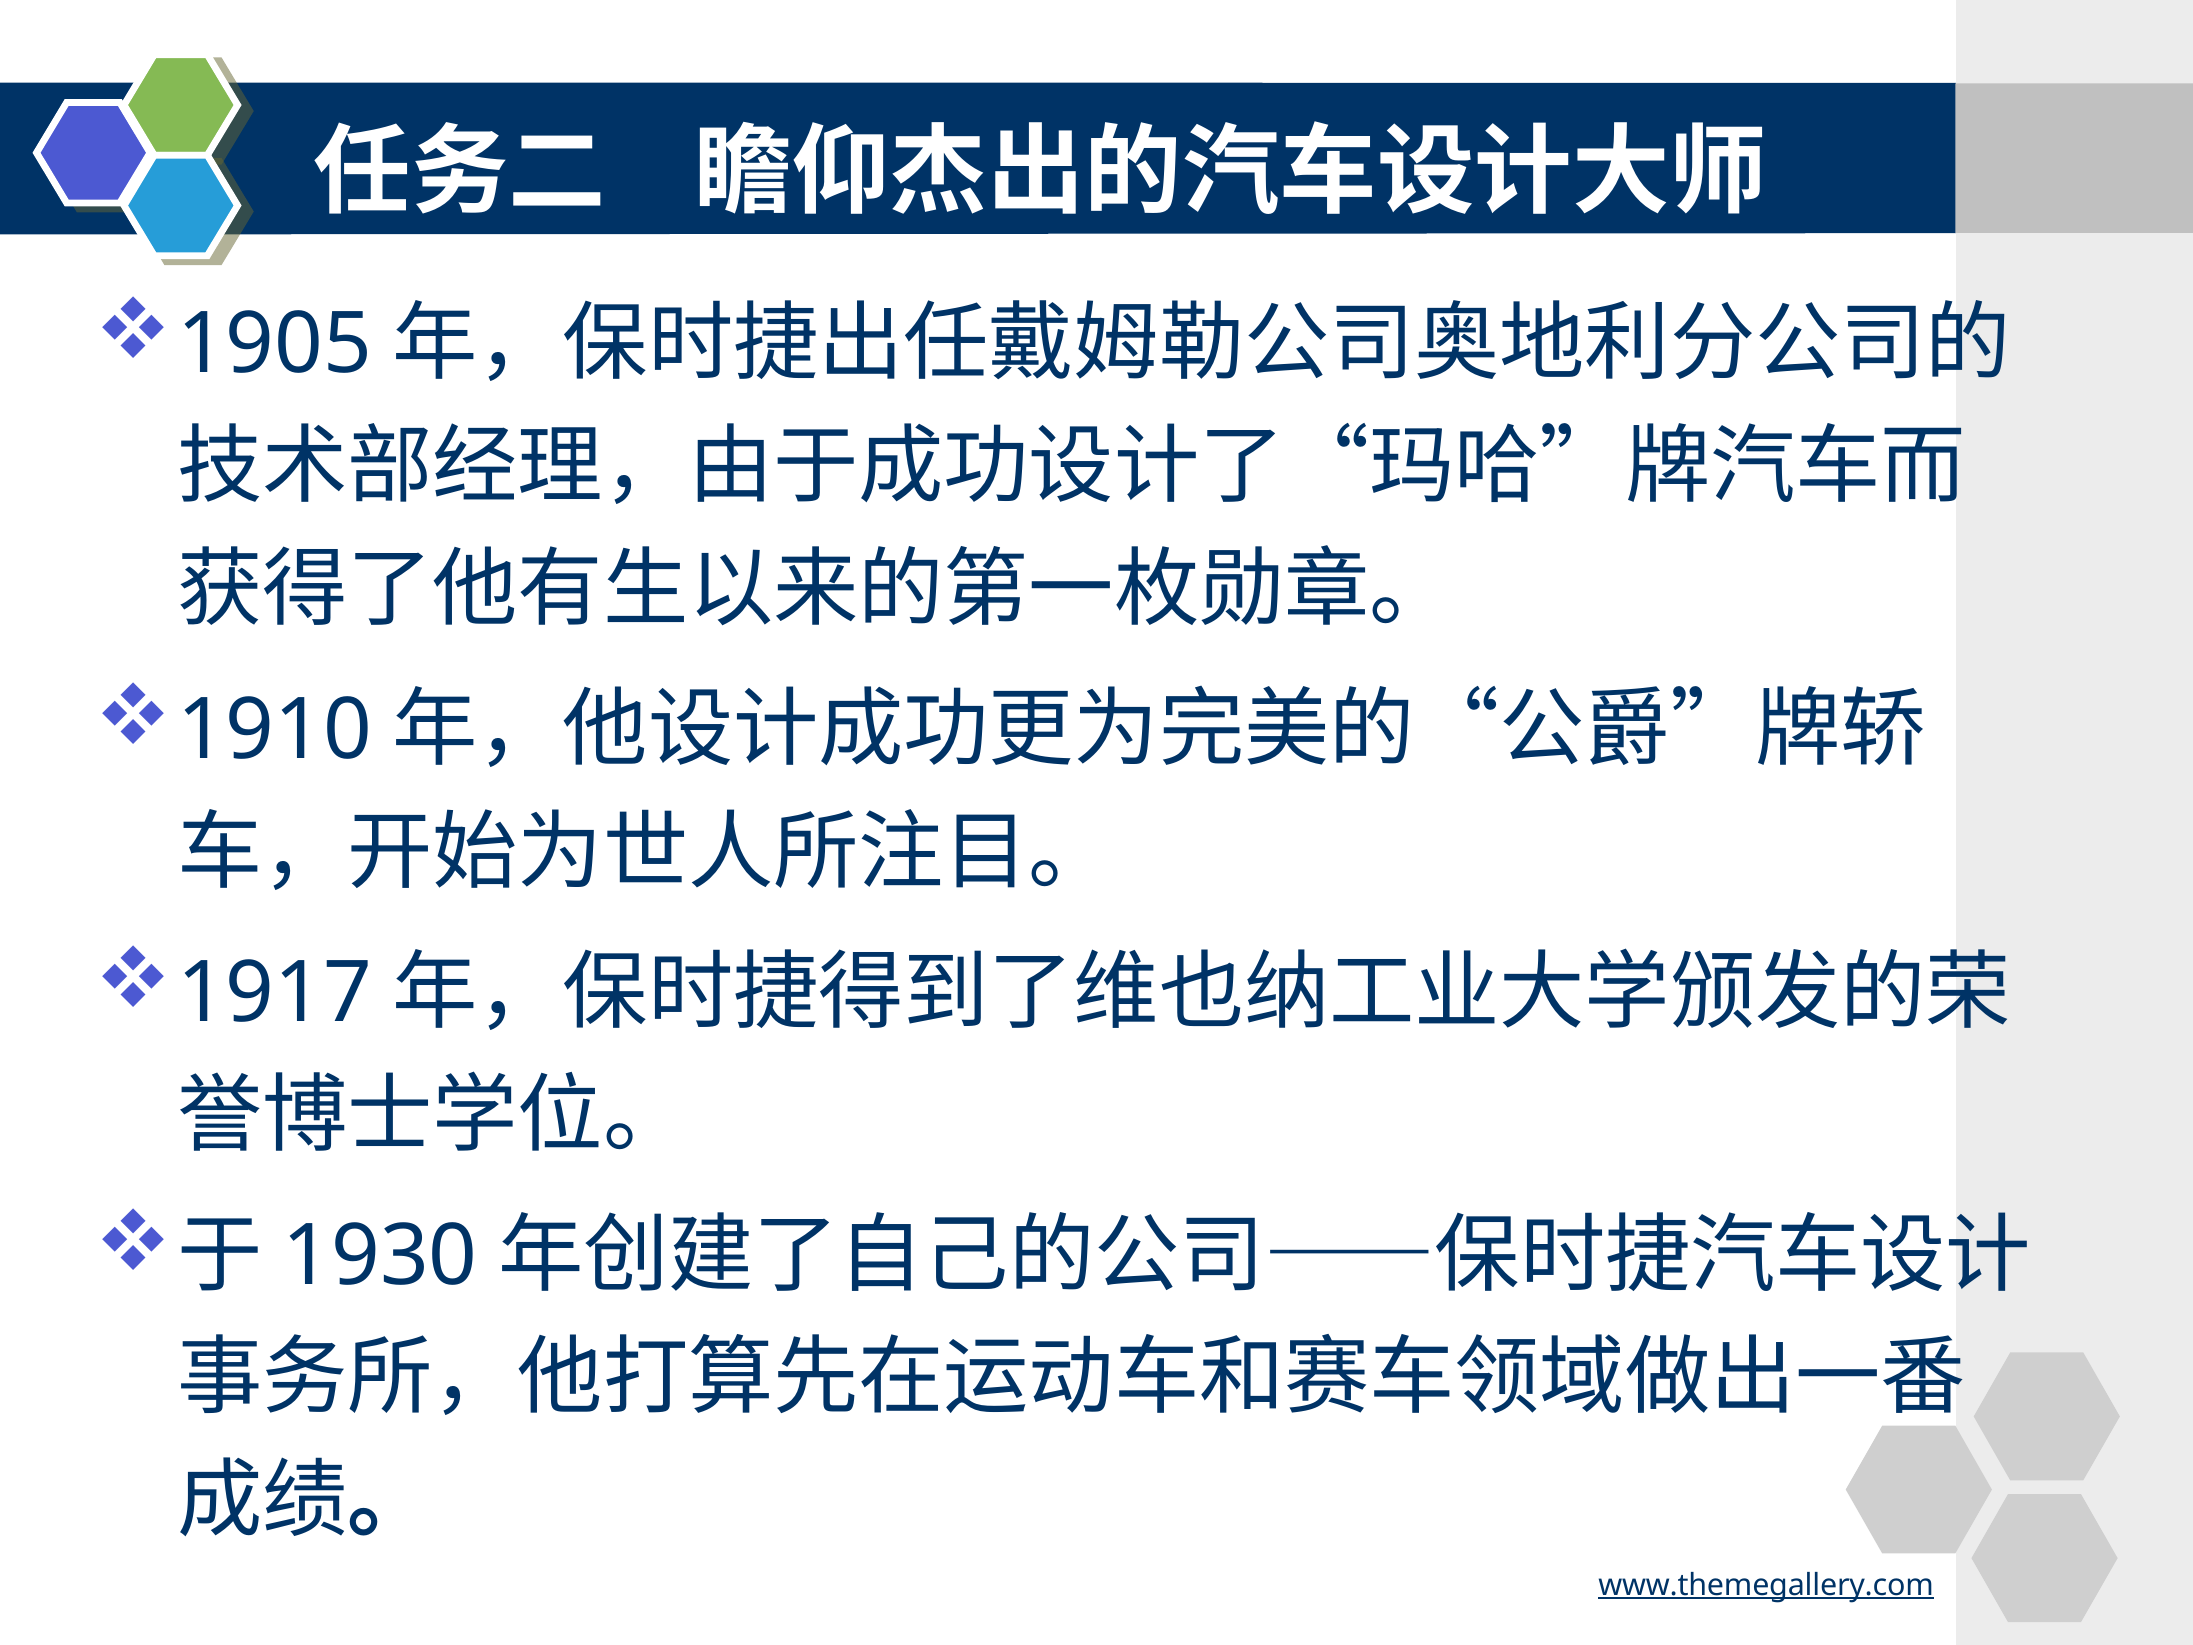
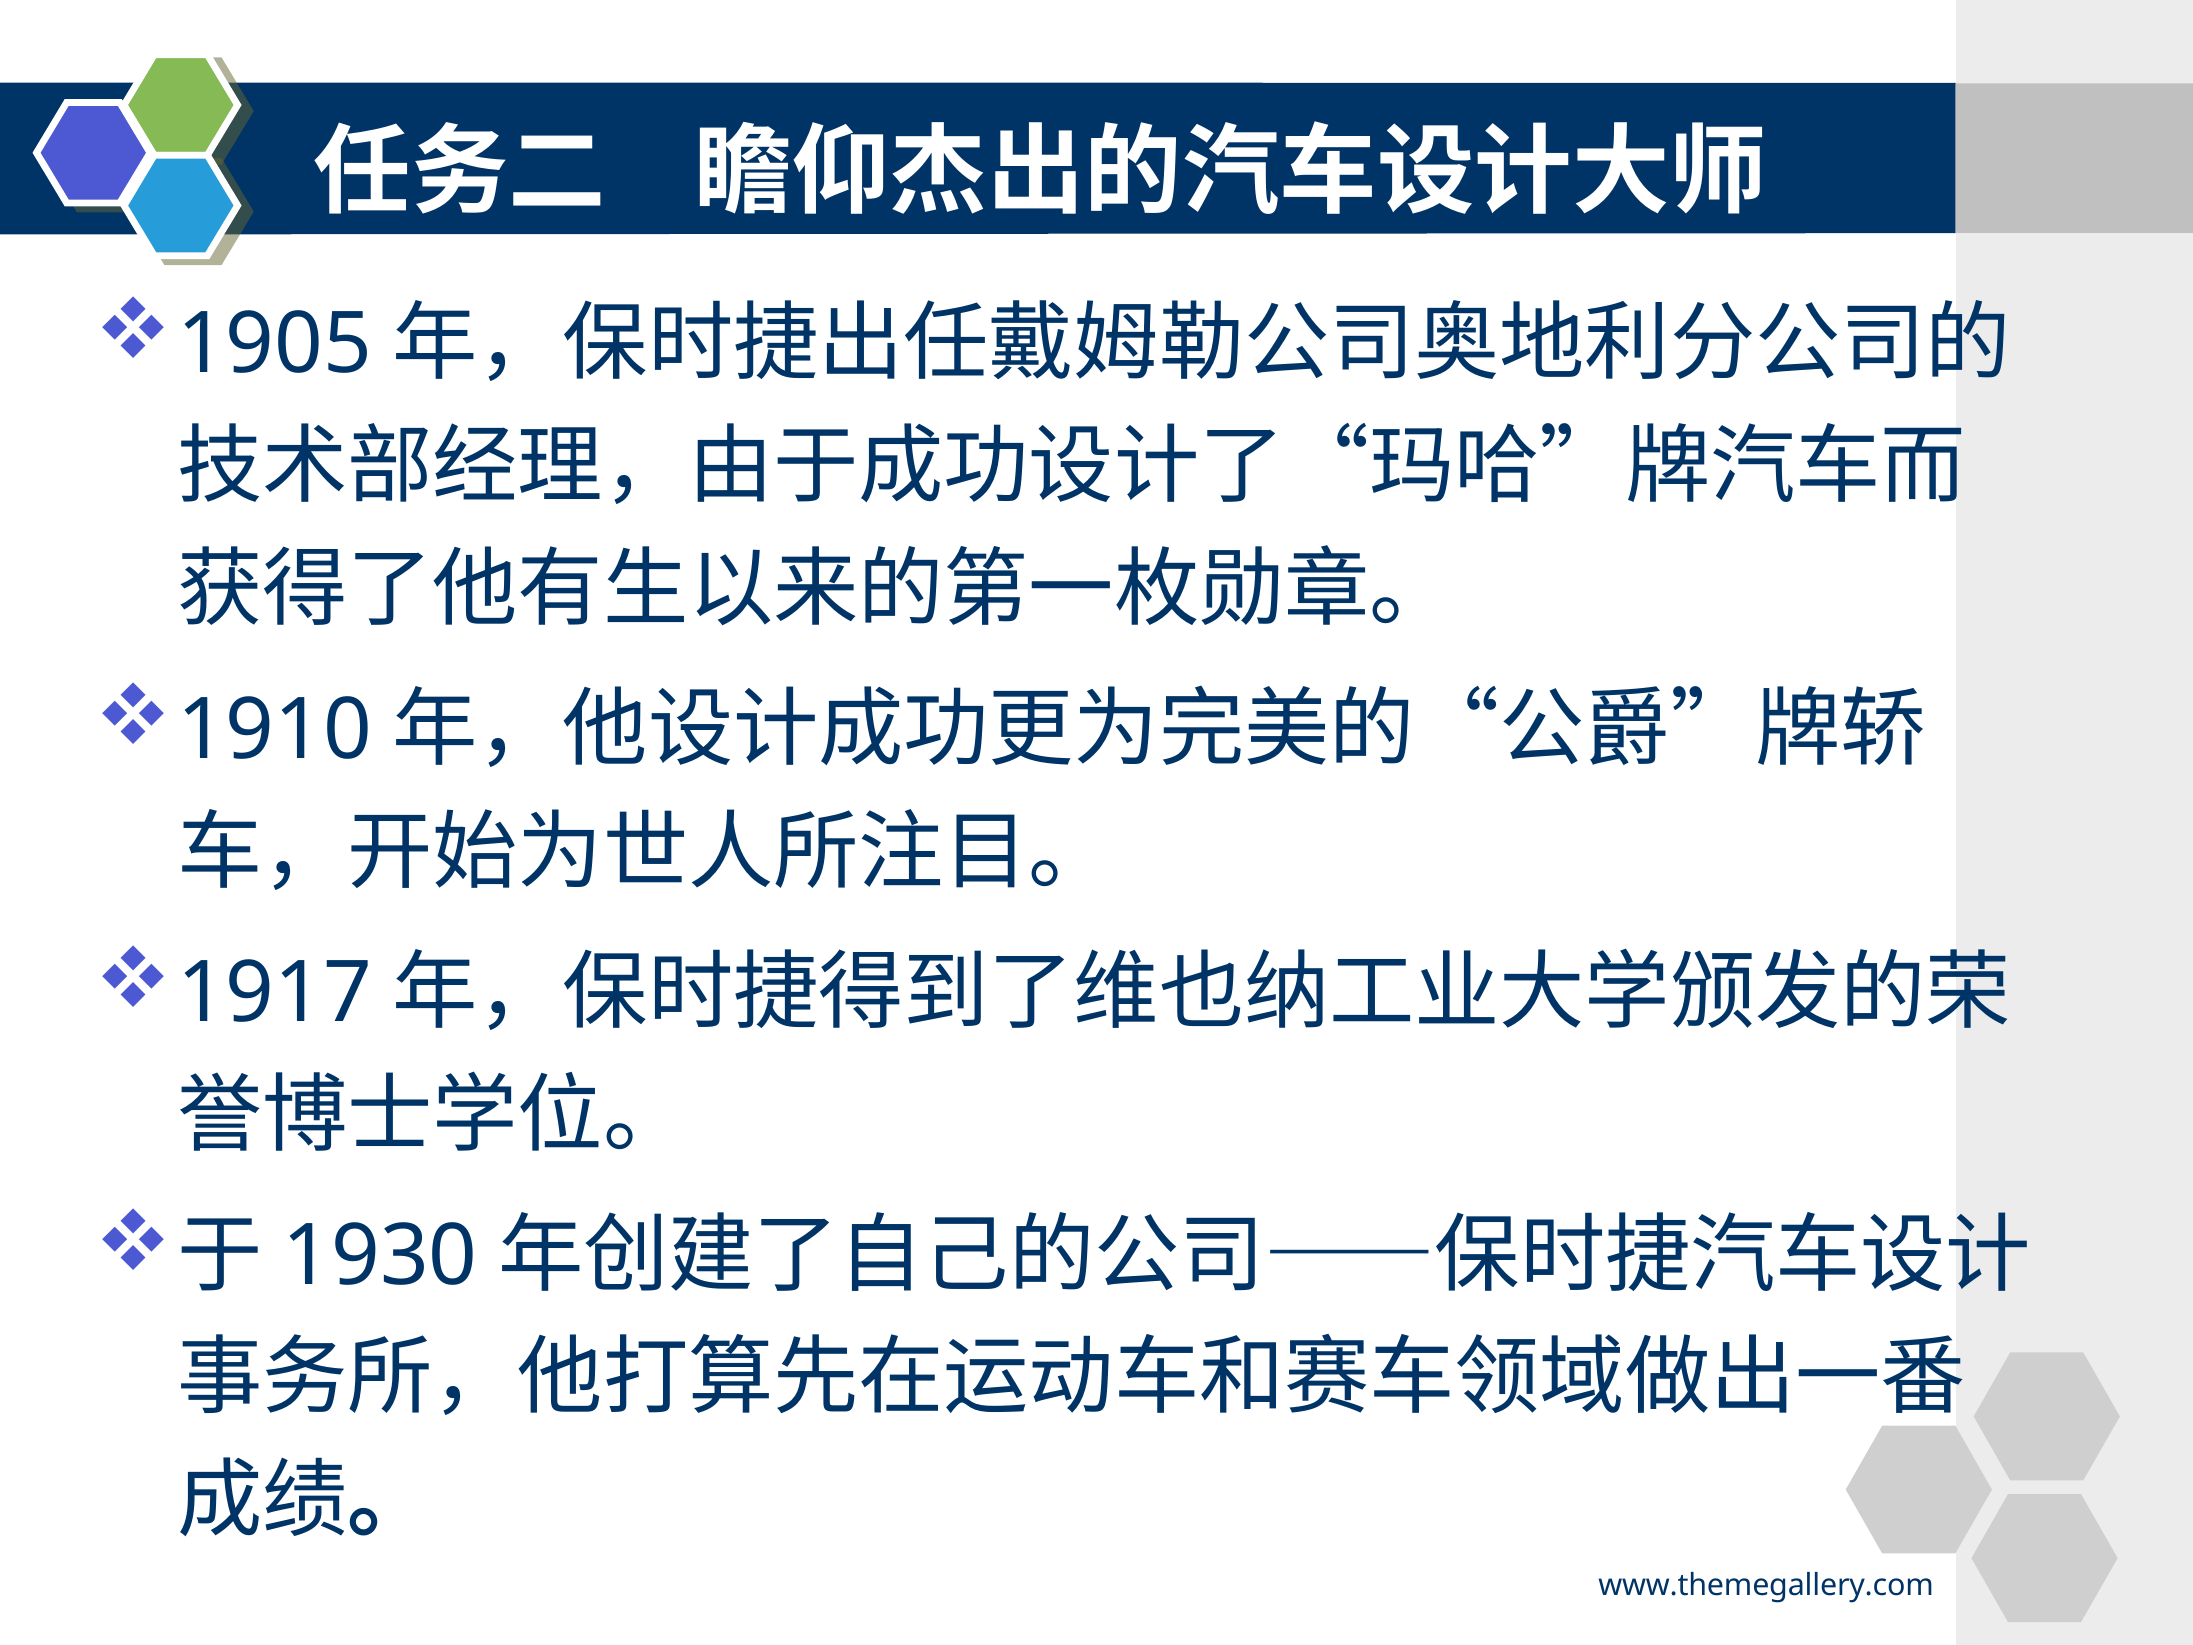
www.themegallery.com underline: present -> none (1766, 1585)
